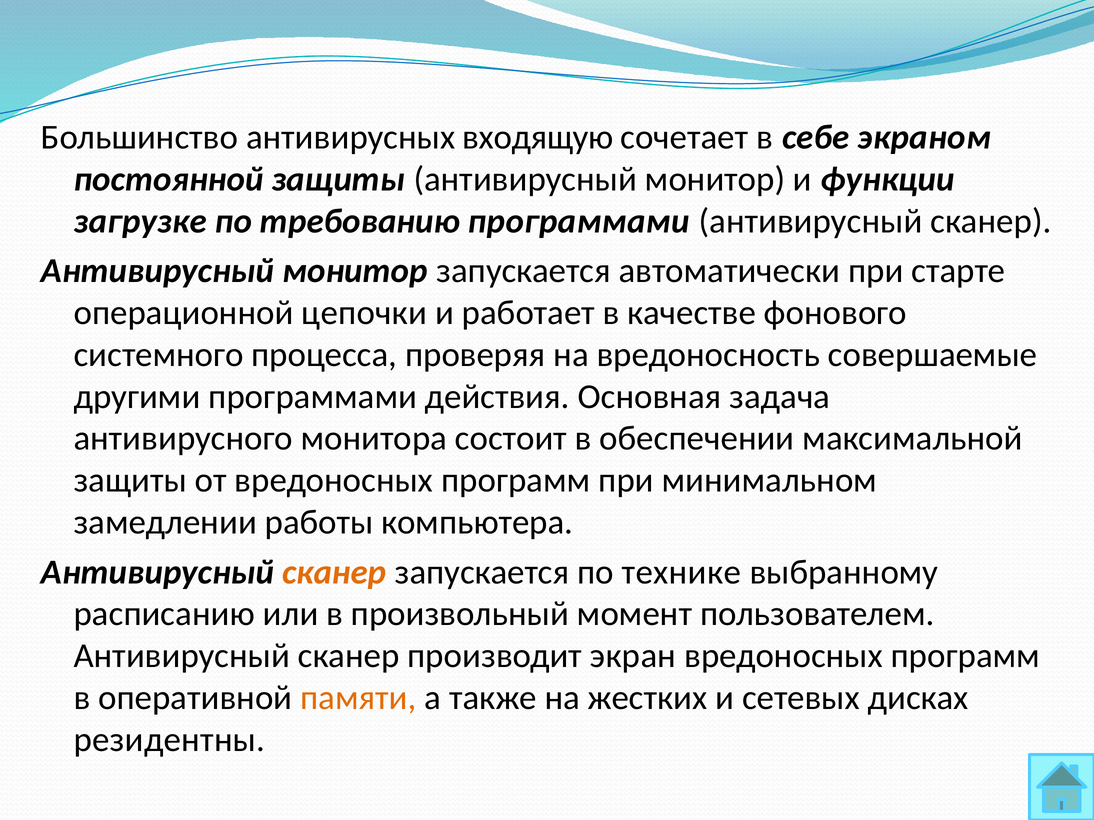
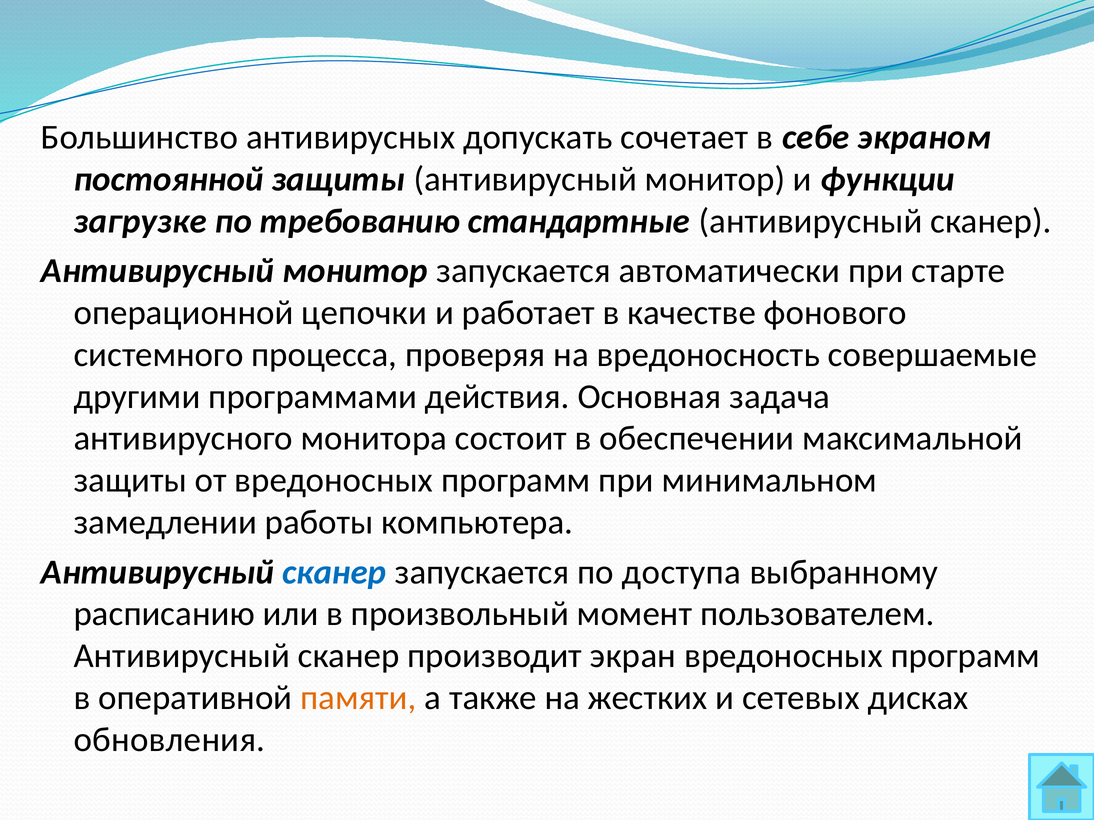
входящую: входящую -> допускать (538, 137)
требованию программами: программами -> стандартные (579, 221)
сканер colour: orange -> blue (334, 572)
технике: технике -> доступа (681, 572)
резидентны: резидентны -> обновления (169, 740)
